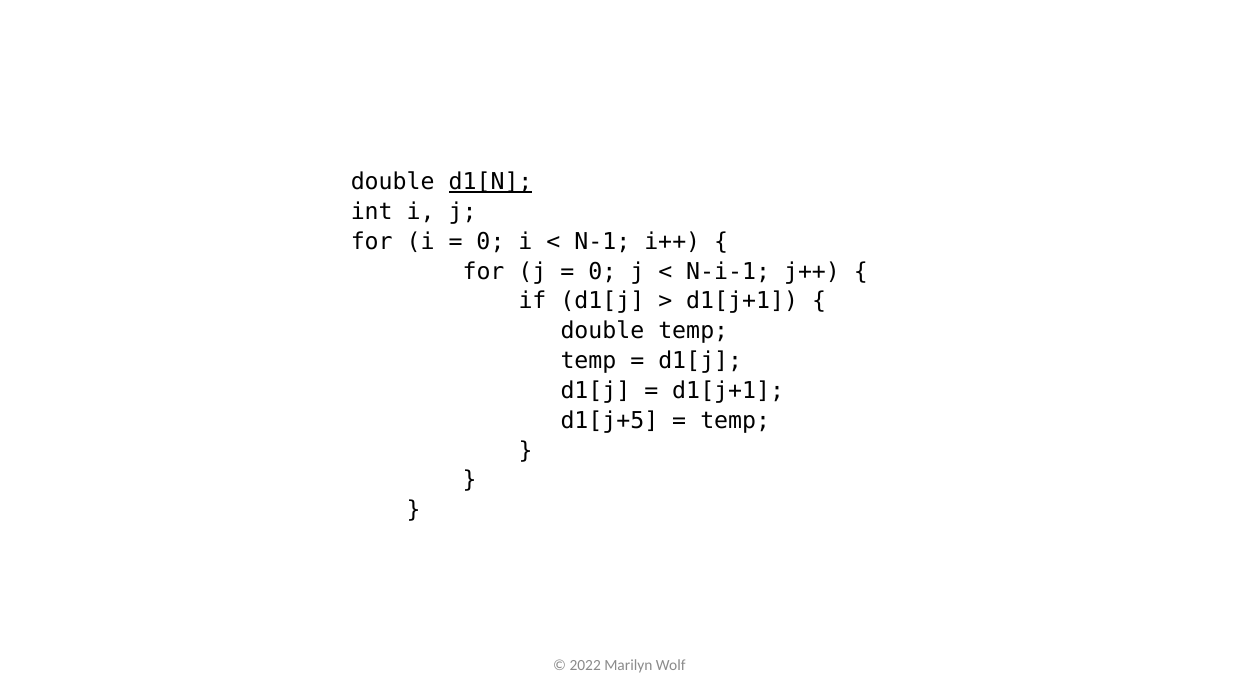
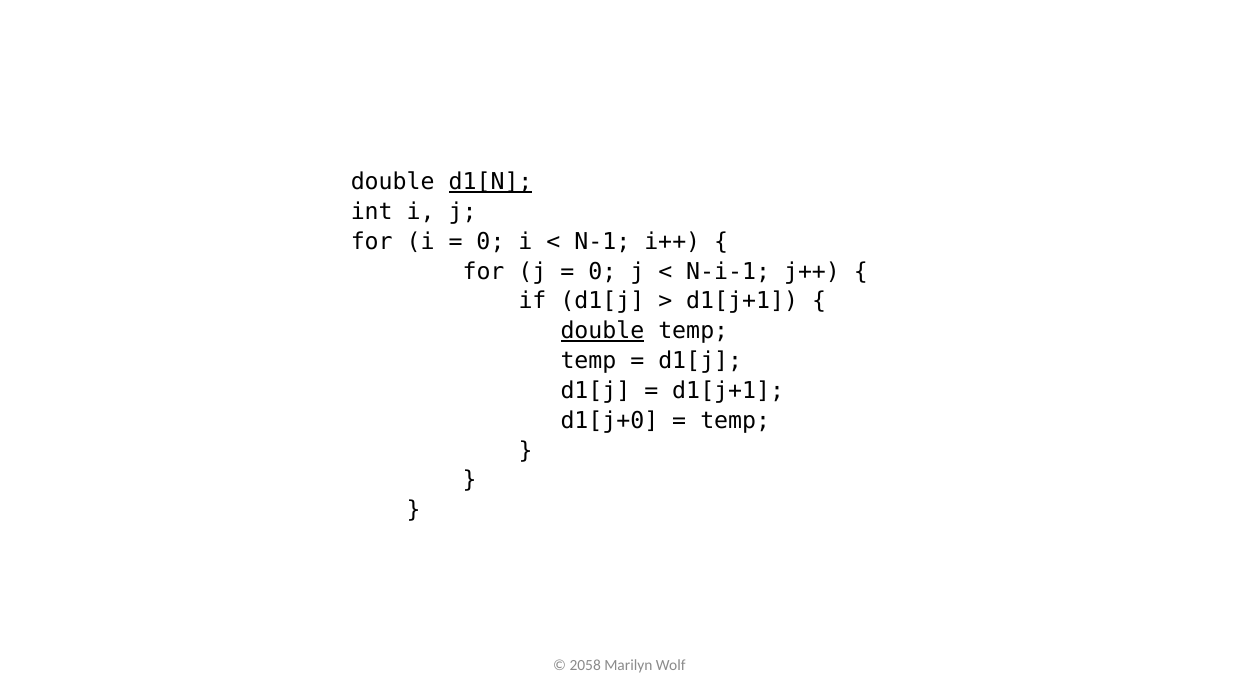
double underline: none -> present (602, 331)
d1[j+5: d1[j+5 -> d1[j+0 (609, 421)
2022: 2022 -> 2058 (585, 665)
